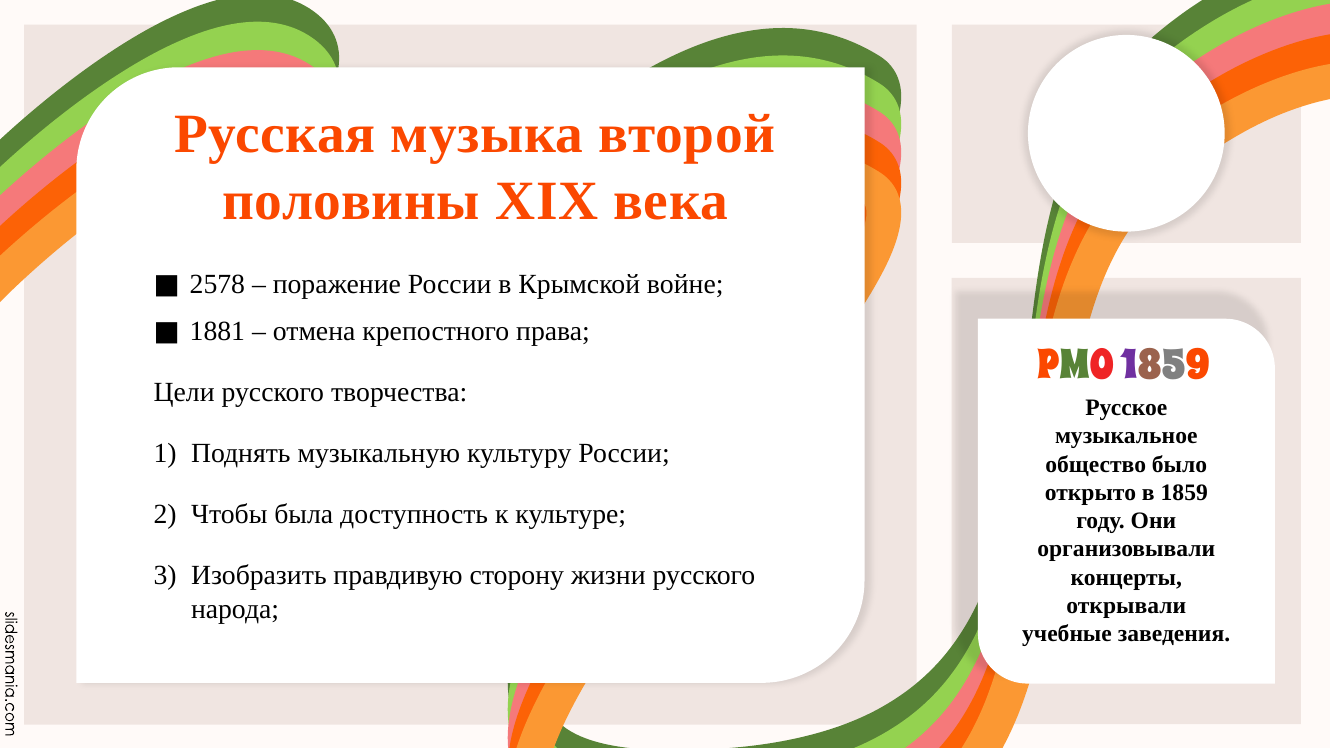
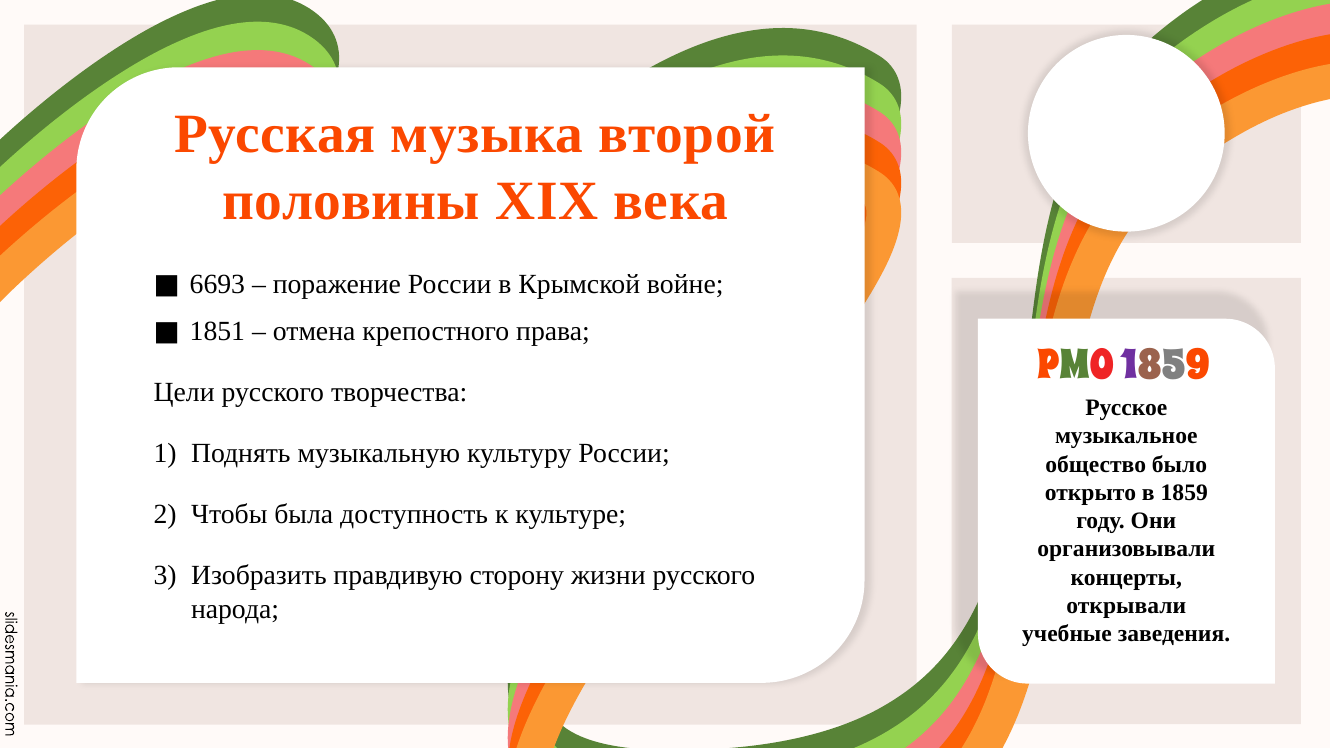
2578: 2578 -> 6693 (217, 285)
1881: 1881 -> 1851 (217, 332)
